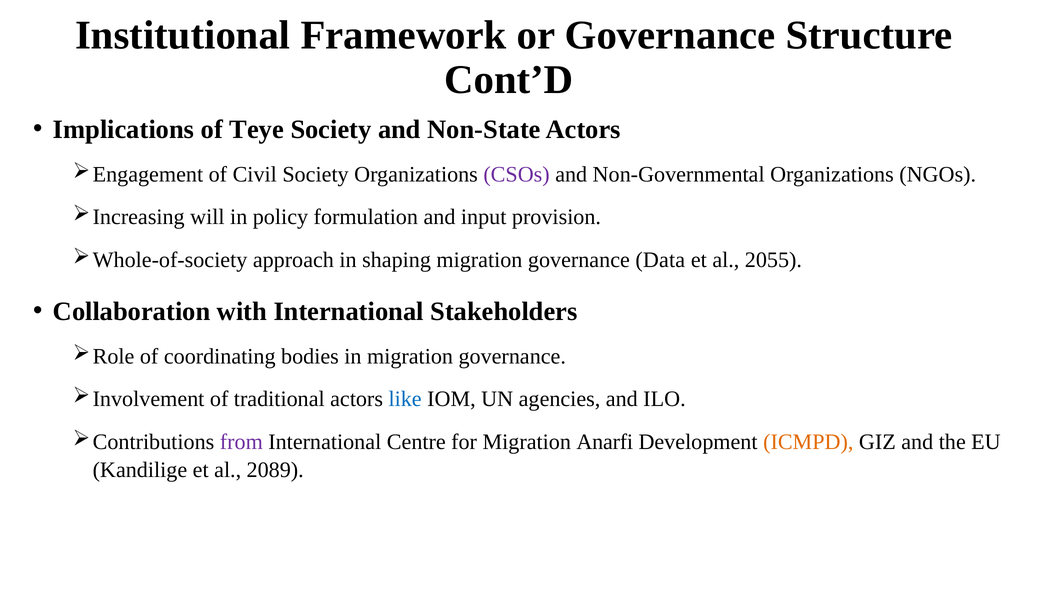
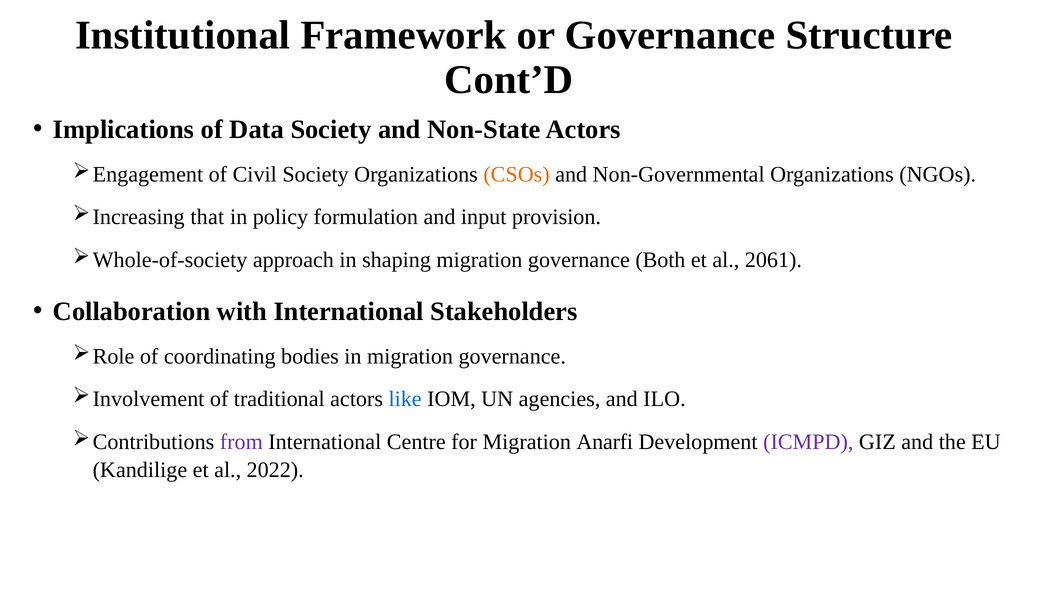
Teye: Teye -> Data (257, 129)
CSOs colour: purple -> orange (517, 174)
will: will -> that (207, 217)
Data: Data -> Both (660, 260)
2055: 2055 -> 2061 (773, 260)
ICMPD colour: orange -> purple (808, 442)
2089: 2089 -> 2022 (275, 470)
